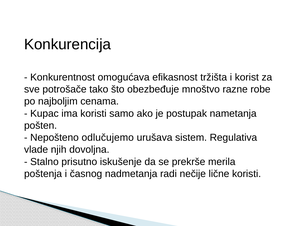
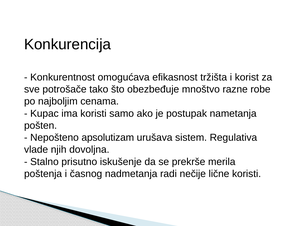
odlučujemo: odlučujemo -> apsolutizam (108, 137)
